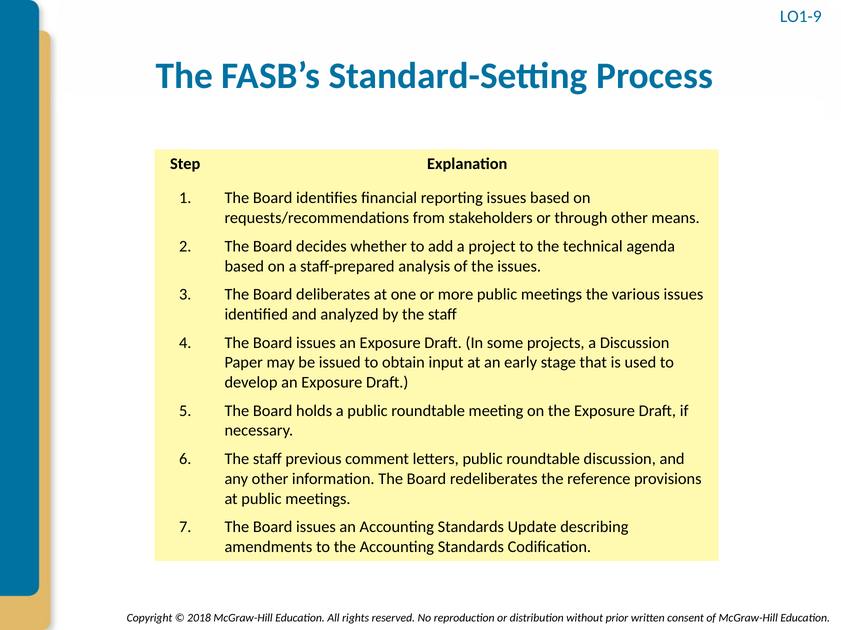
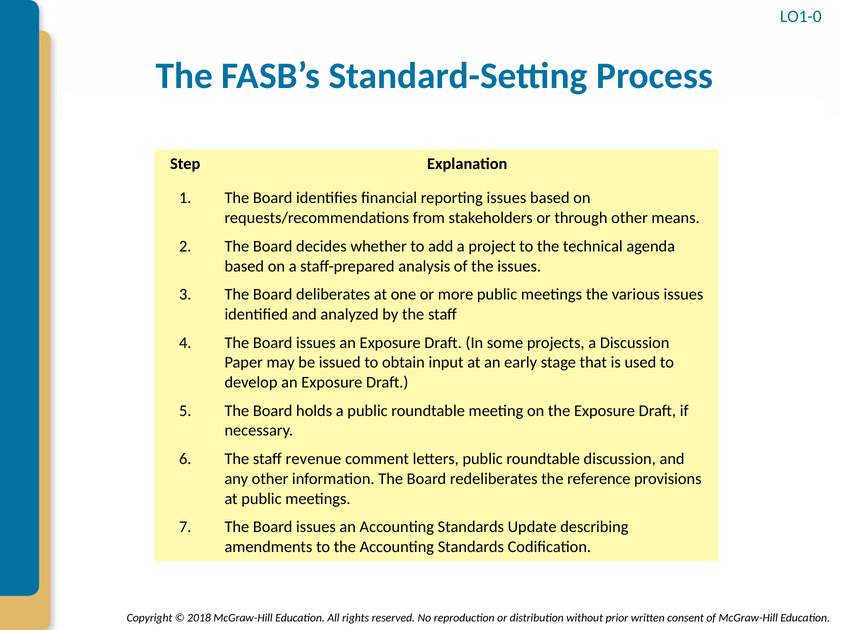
LO1-9: LO1-9 -> LO1-0 (801, 17)
previous: previous -> revenue (313, 459)
